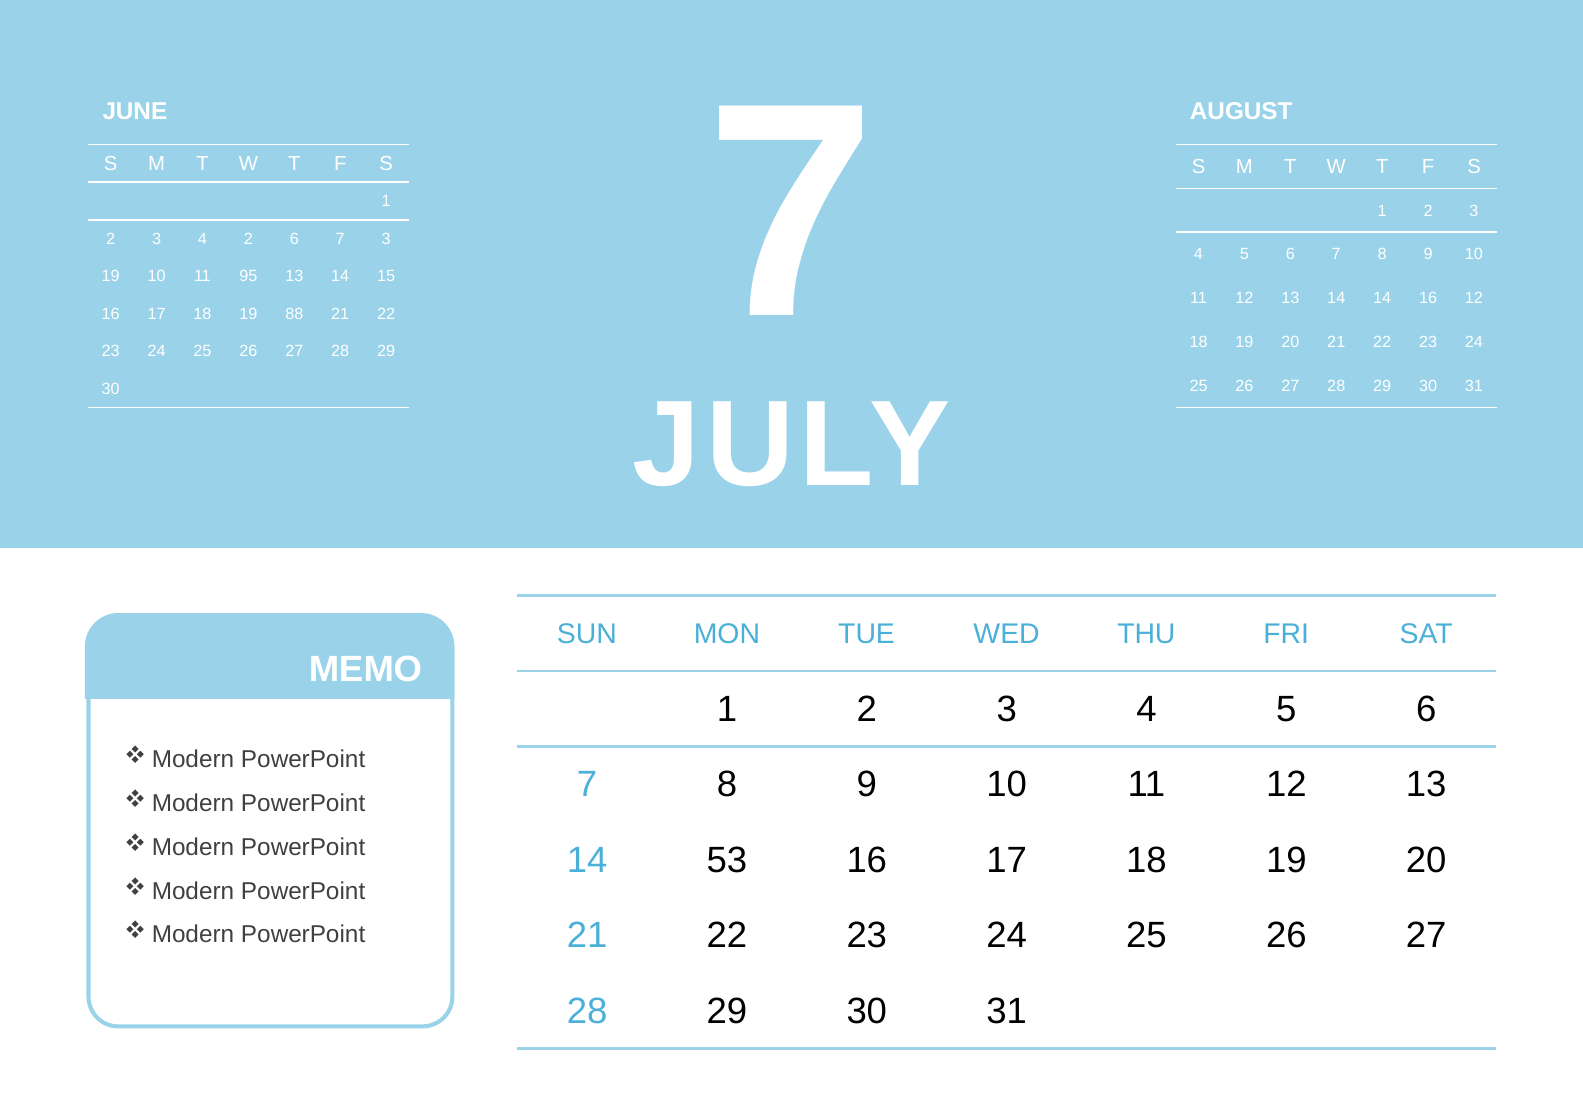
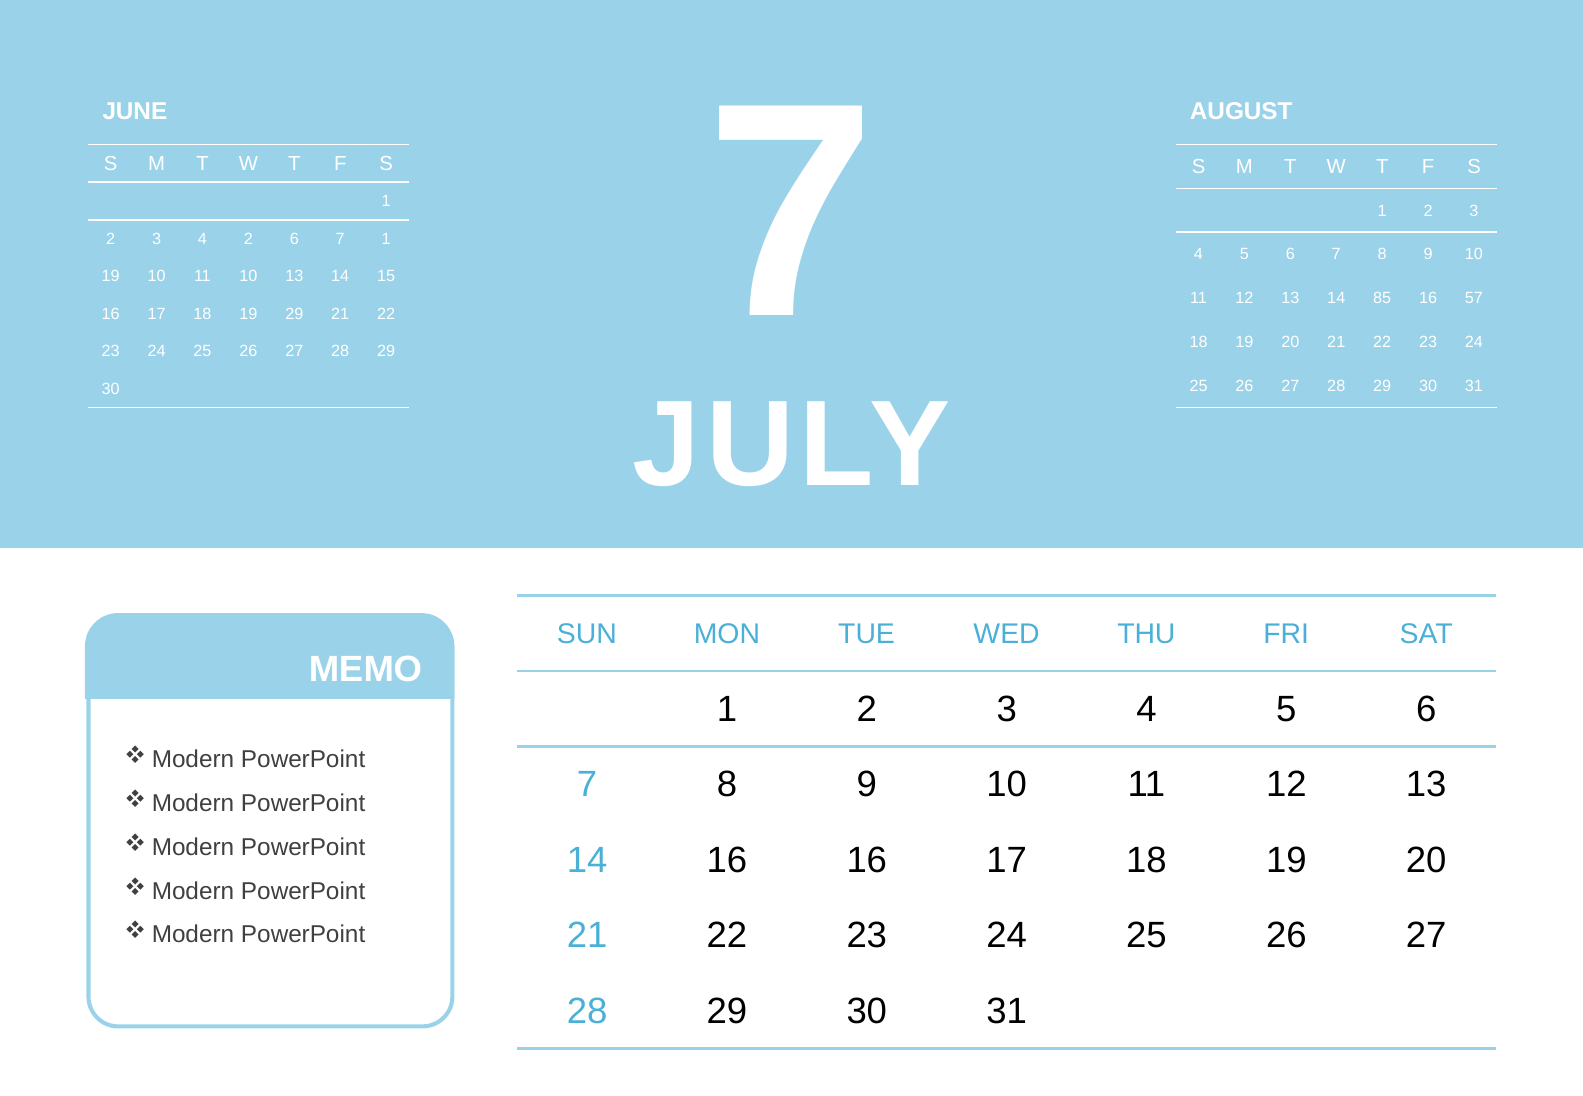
7 3: 3 -> 1 (386, 239)
11 95: 95 -> 10 (248, 276)
14 14: 14 -> 85 (1382, 298)
16 12: 12 -> 57 (1474, 298)
19 88: 88 -> 29 (294, 314)
14 53: 53 -> 16 (727, 860)
